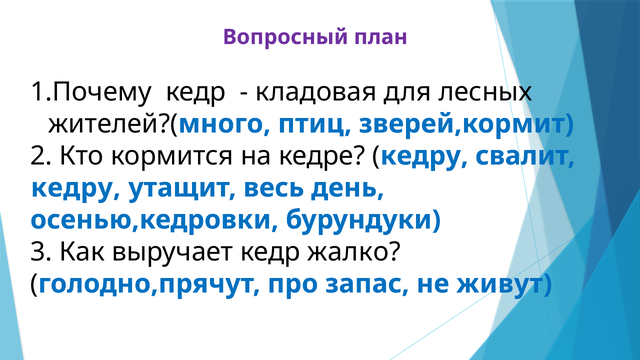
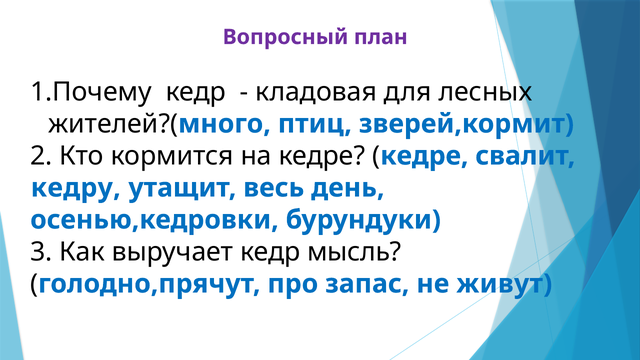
кедру: кедру -> кедре (424, 156)
жалко: жалко -> мысль (354, 252)
